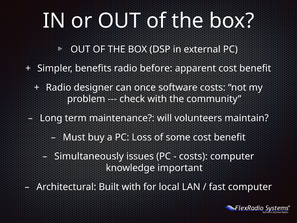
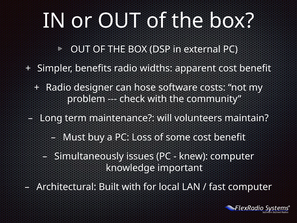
radio before: before -> widths (156, 68)
once: once -> hose (145, 87)
costs: costs -> knew (193, 156)
